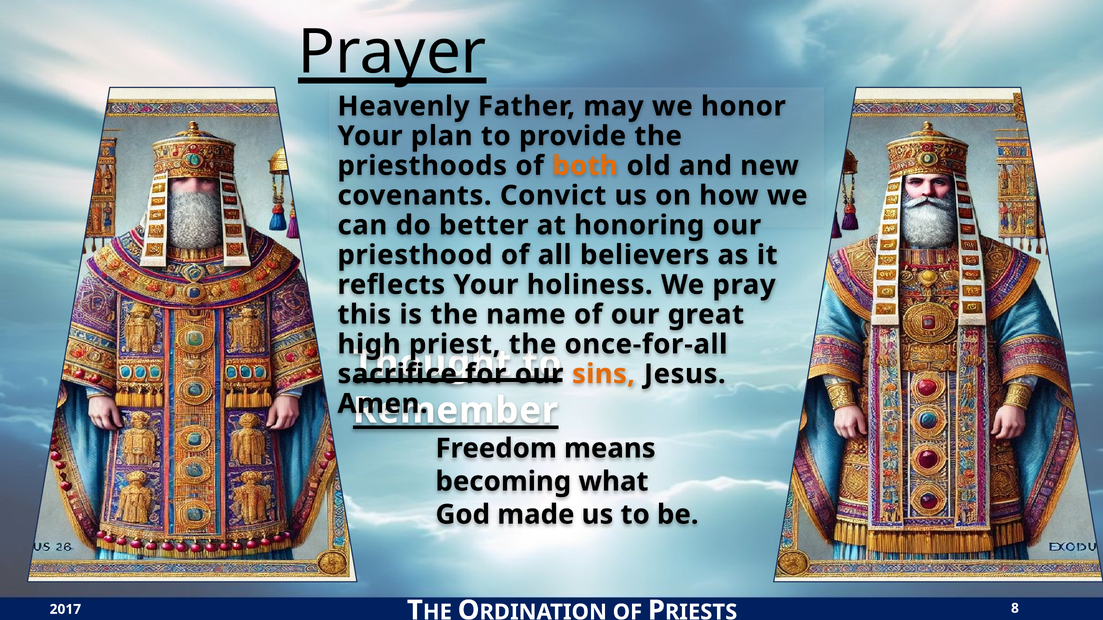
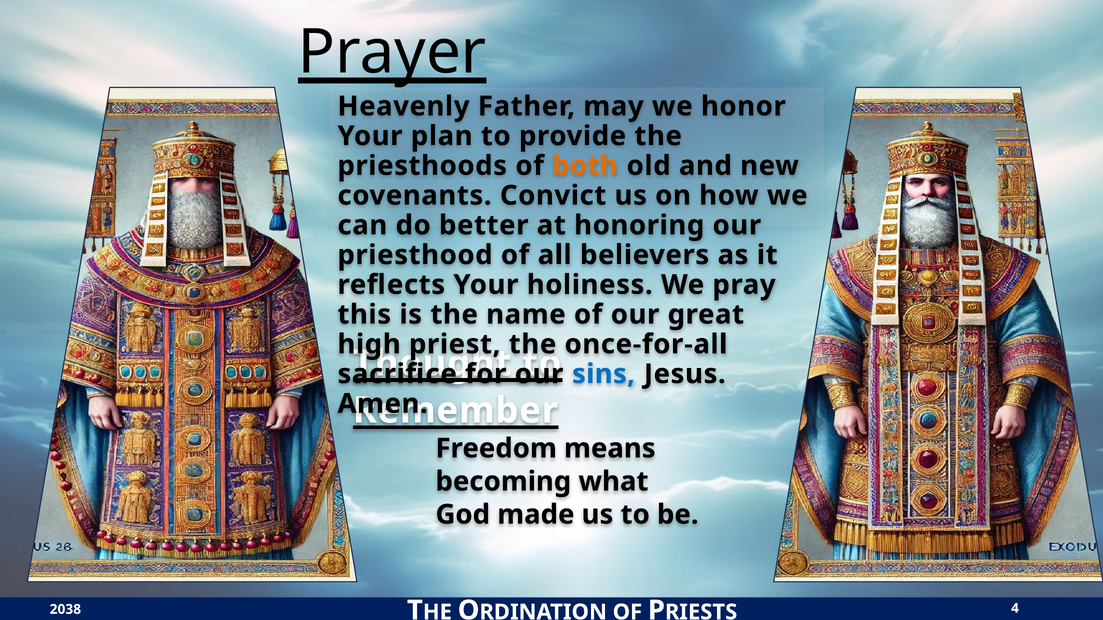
sins colour: orange -> blue (603, 374)
2017: 2017 -> 2038 (65, 610)
8: 8 -> 4 (1015, 609)
